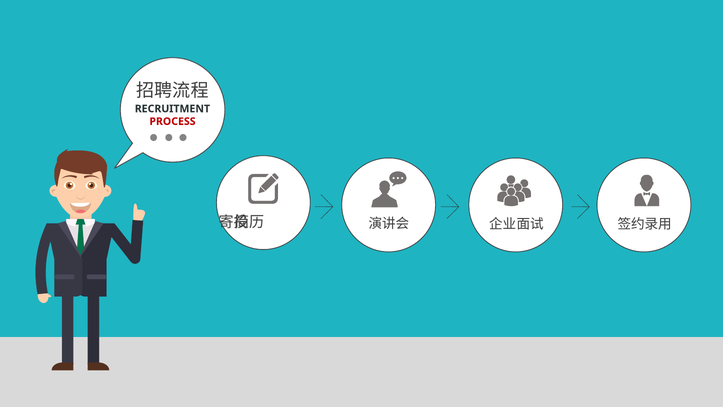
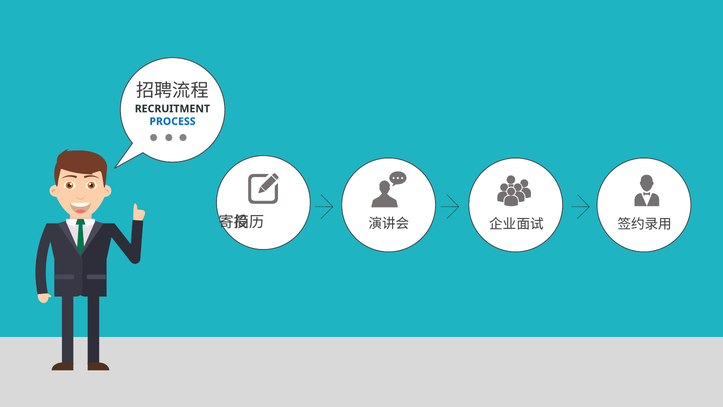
PROCESS colour: red -> blue (172, 121)
